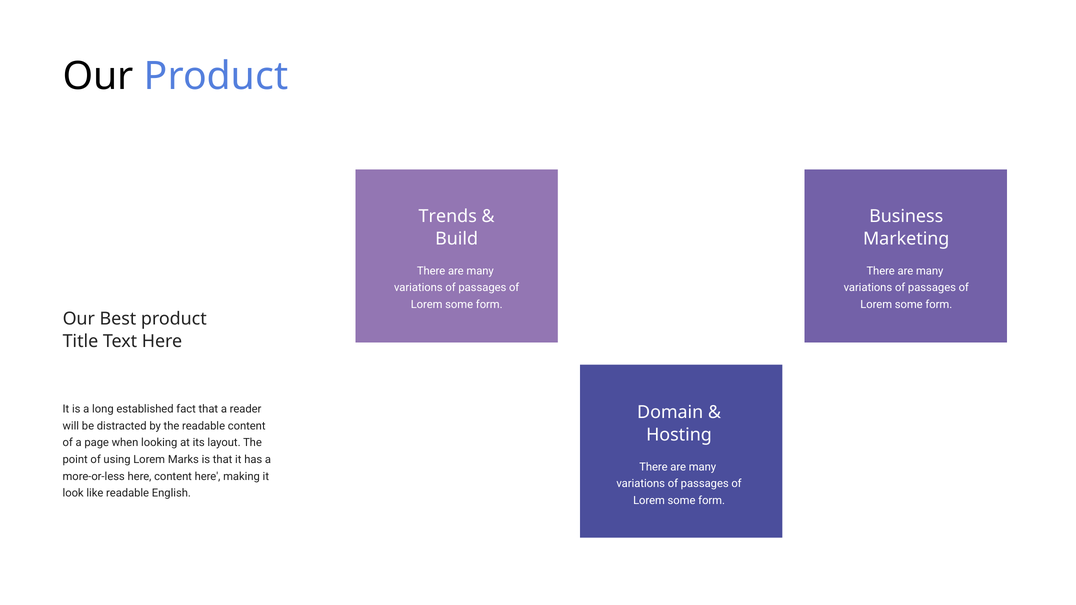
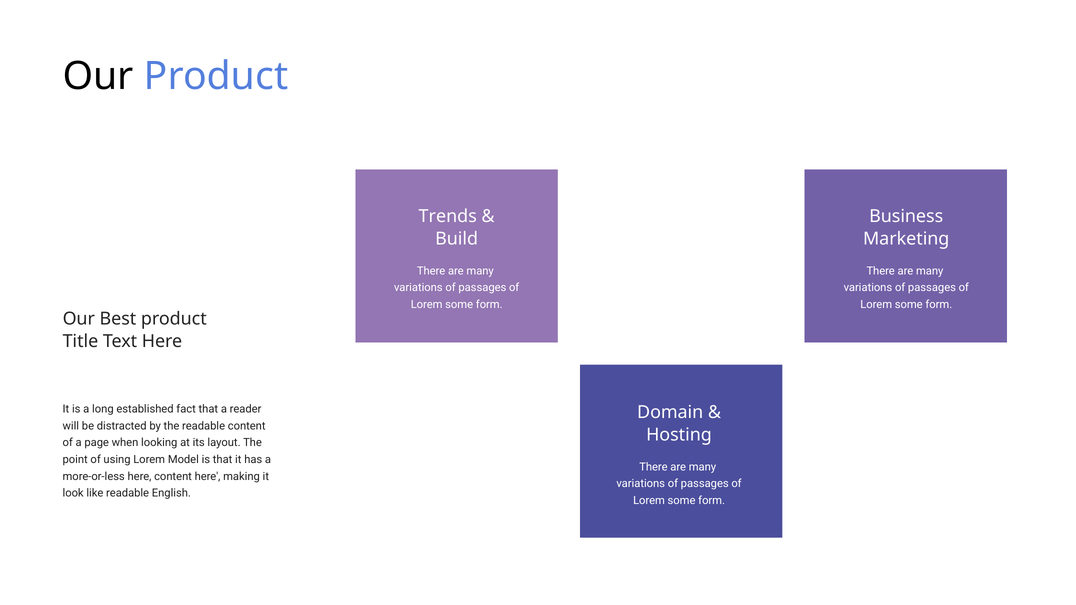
Marks: Marks -> Model (183, 460)
